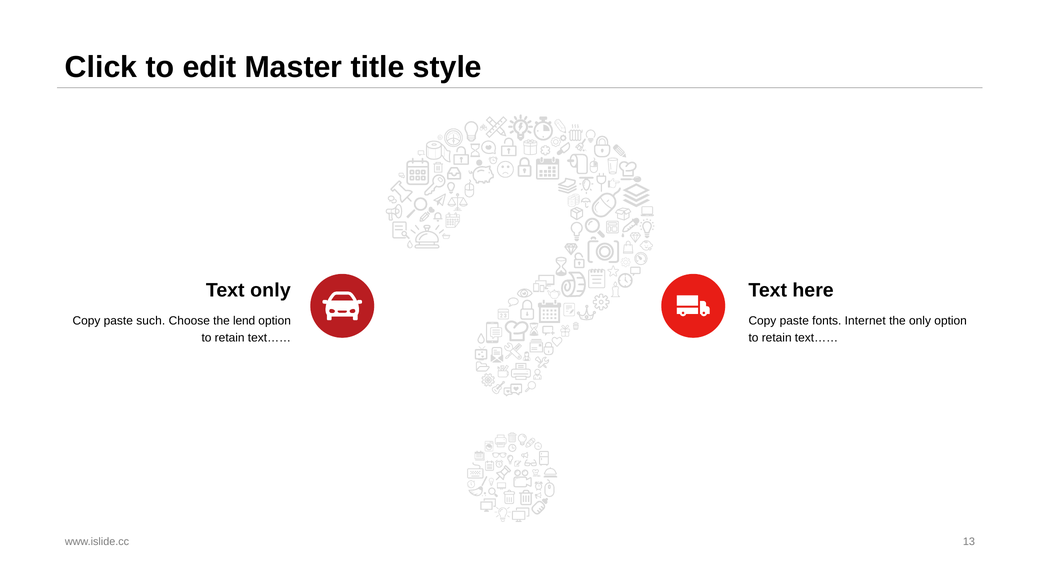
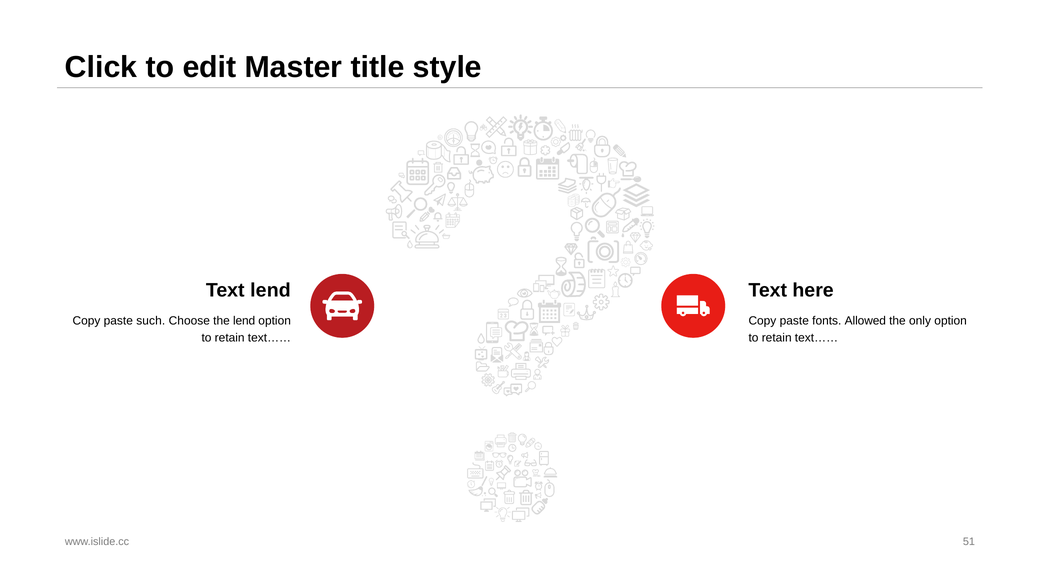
Text only: only -> lend (270, 290)
Internet: Internet -> Allowed (865, 321)
13: 13 -> 51 (969, 542)
